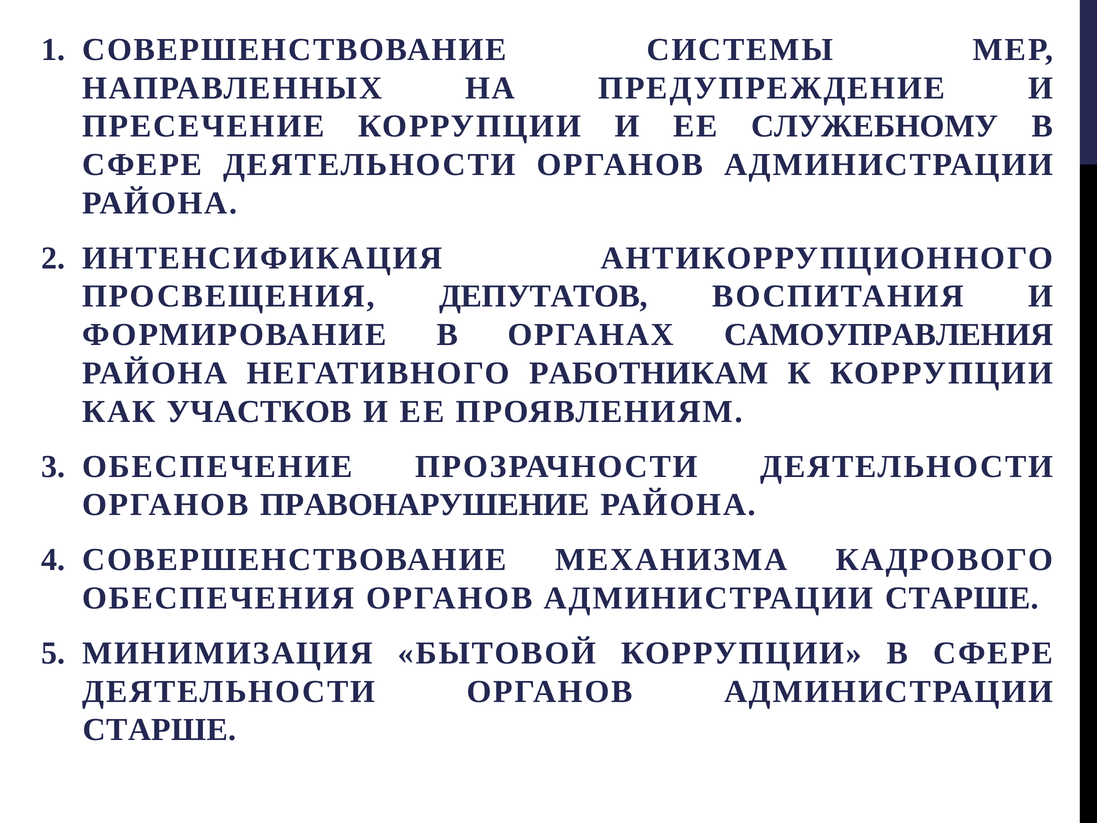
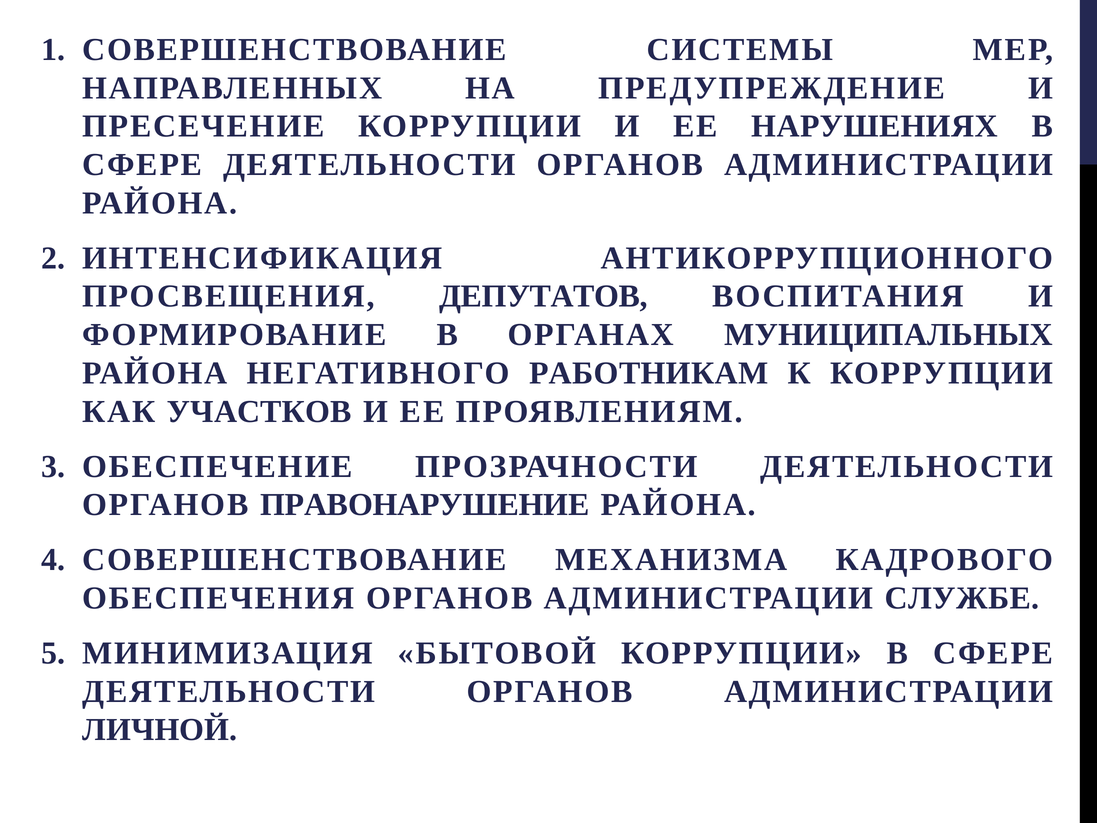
СЛУЖЕБНОМУ: СЛУЖЕБНОМУ -> НАРУШЕНИЯХ (875, 126)
САМОУПРАВЛЕНИЯ: САМОУПРАВЛЕНИЯ -> МУНИЦИПАЛЬНЫХ (889, 335)
ОБЕСПЕЧЕНИЯ ОРГАНОВ АДМИНИСТРАЦИИ СТАРШЕ: СТАРШЕ -> СЛУЖБЕ (962, 598)
СТАРШЕ: СТАРШЕ -> ЛИЧНОЙ (160, 730)
